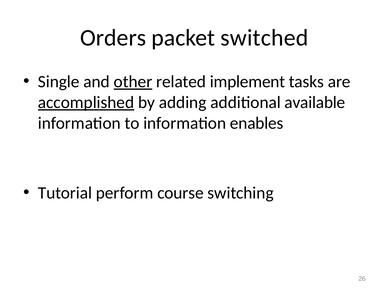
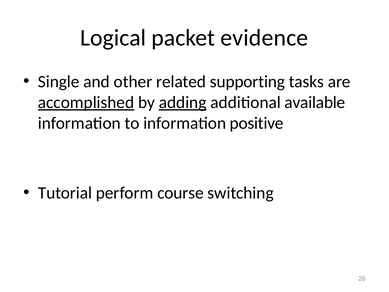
Orders: Orders -> Logical (113, 38)
switched: switched -> evidence (264, 38)
other underline: present -> none (133, 82)
implement: implement -> supporting (247, 82)
adding underline: none -> present (183, 102)
enables: enables -> positive (257, 123)
